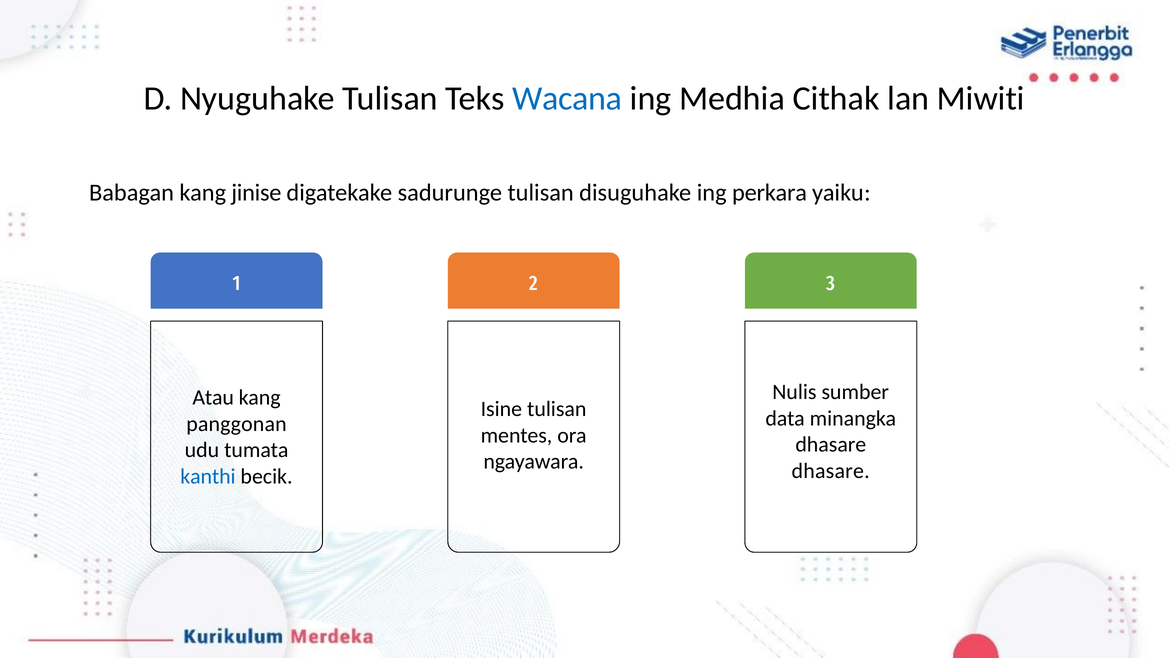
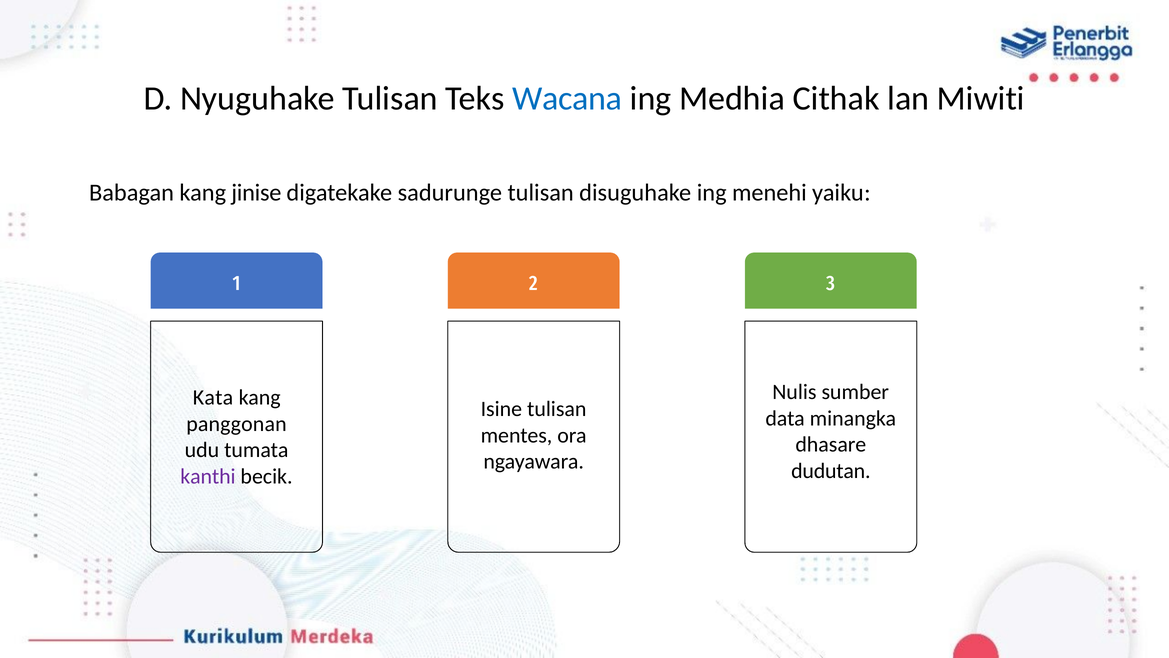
perkara: perkara -> menehi (769, 192)
Atau: Atau -> Kata (213, 397)
dhasare: dhasare -> dudutan (831, 471)
kanthi colour: blue -> purple (208, 476)
